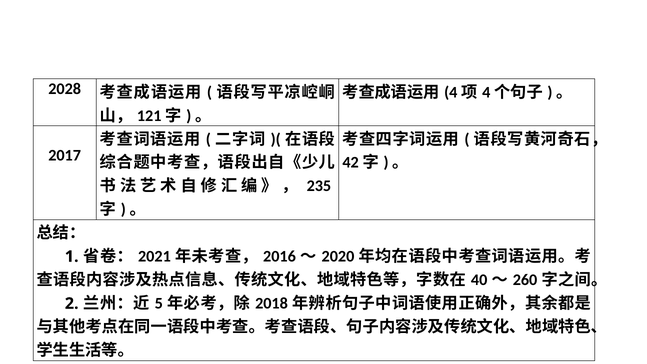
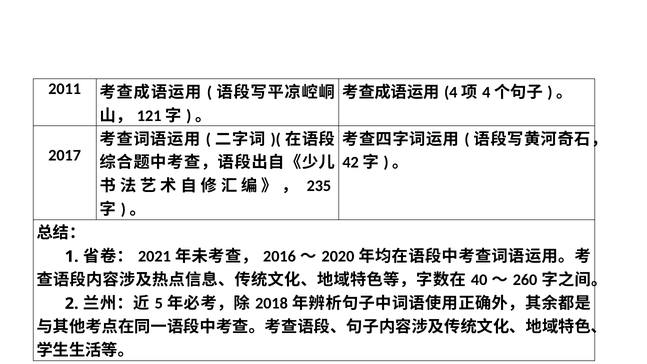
2028: 2028 -> 2011 (65, 89)
